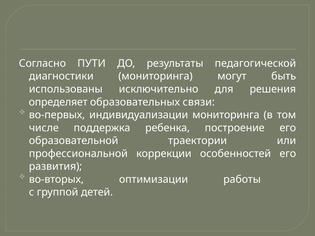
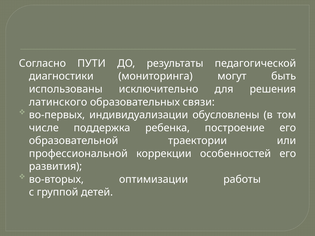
определяет: определяет -> латинского (58, 102)
индивидуализации мониторинга: мониторинга -> обусловлены (226, 115)
